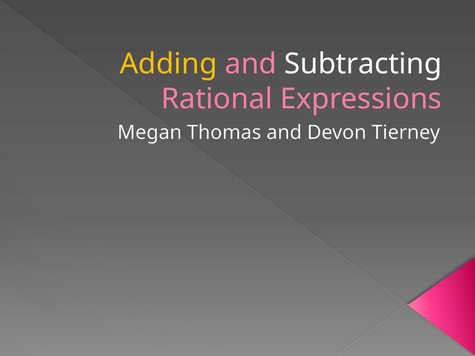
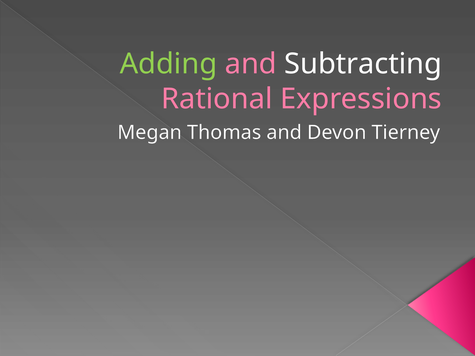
Adding colour: yellow -> light green (168, 64)
